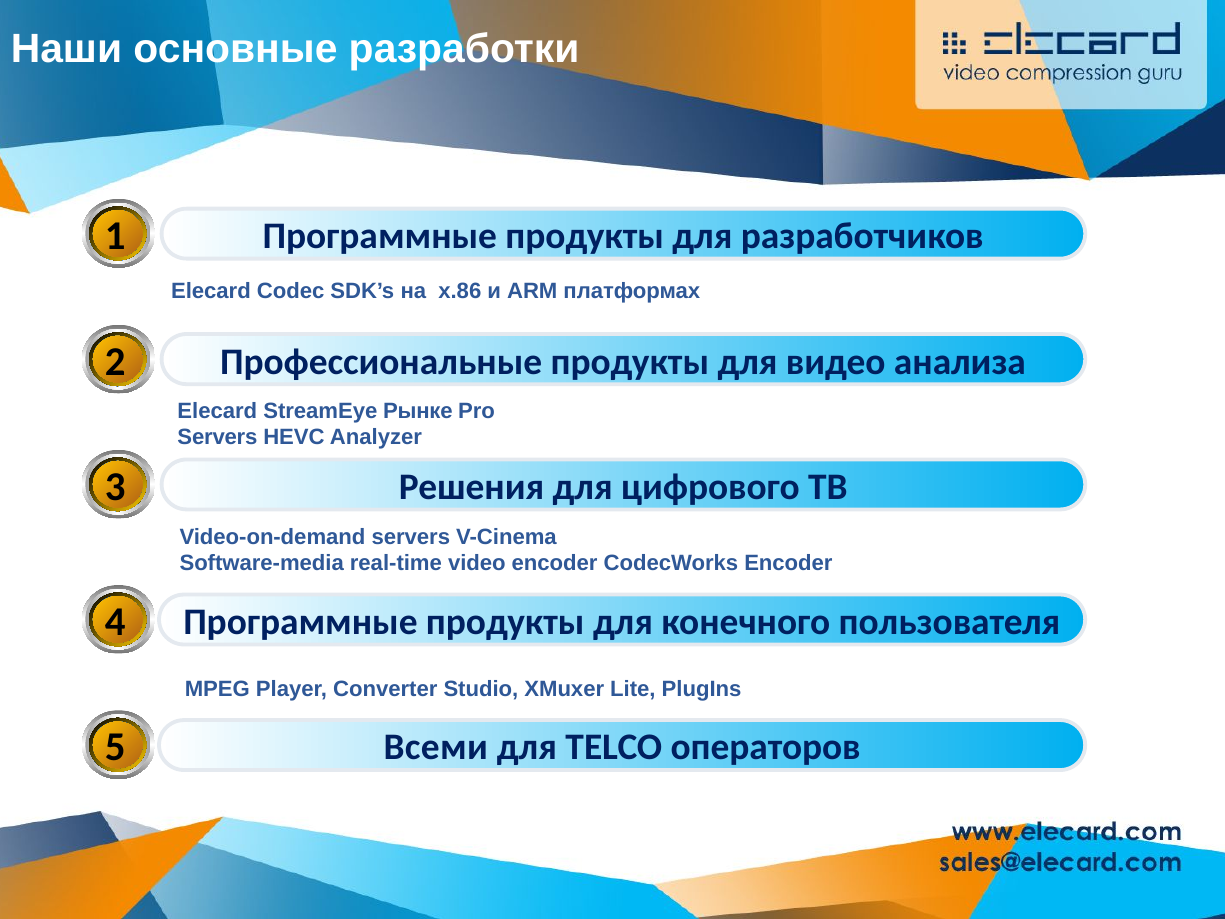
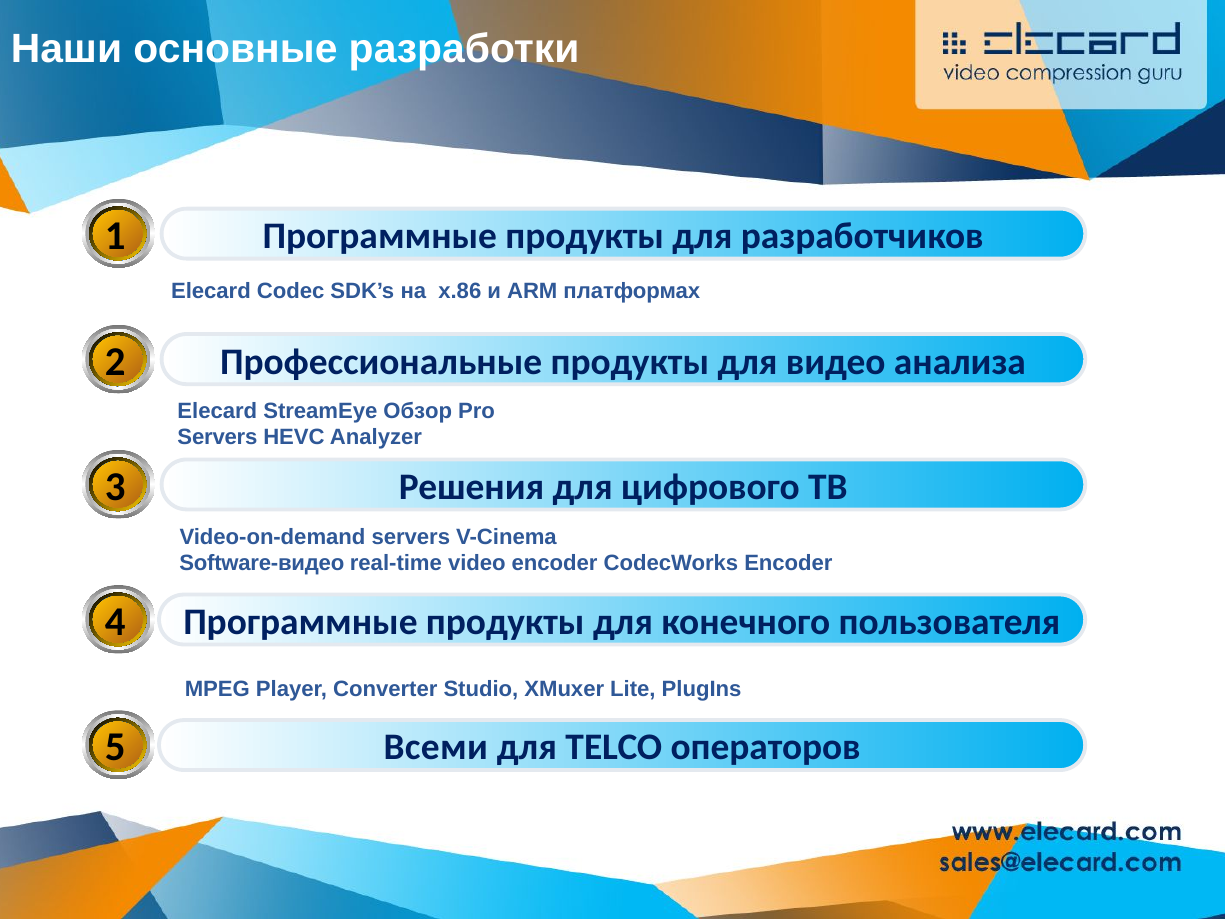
Рынке: Рынке -> Обзор (418, 411)
Software-media: Software-media -> Software-видео (262, 563)
